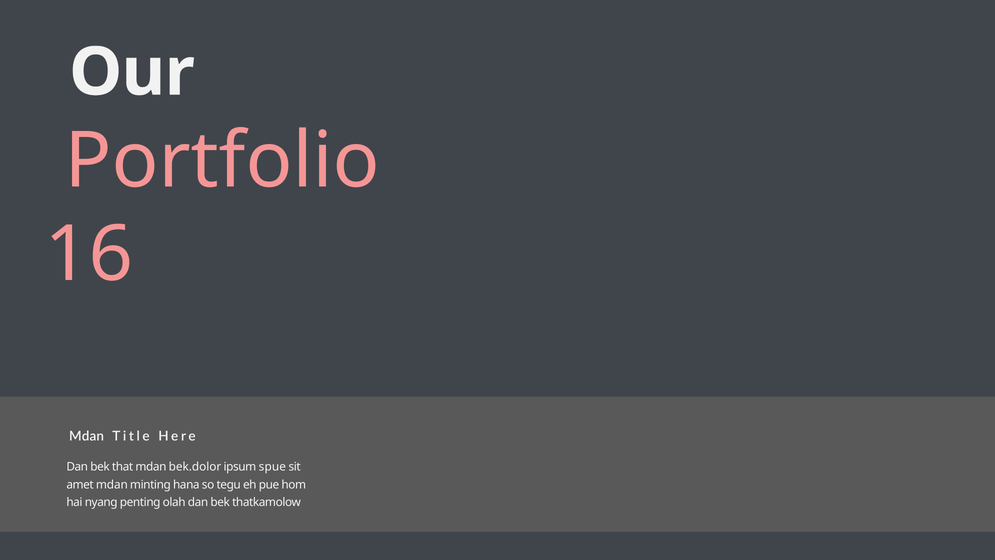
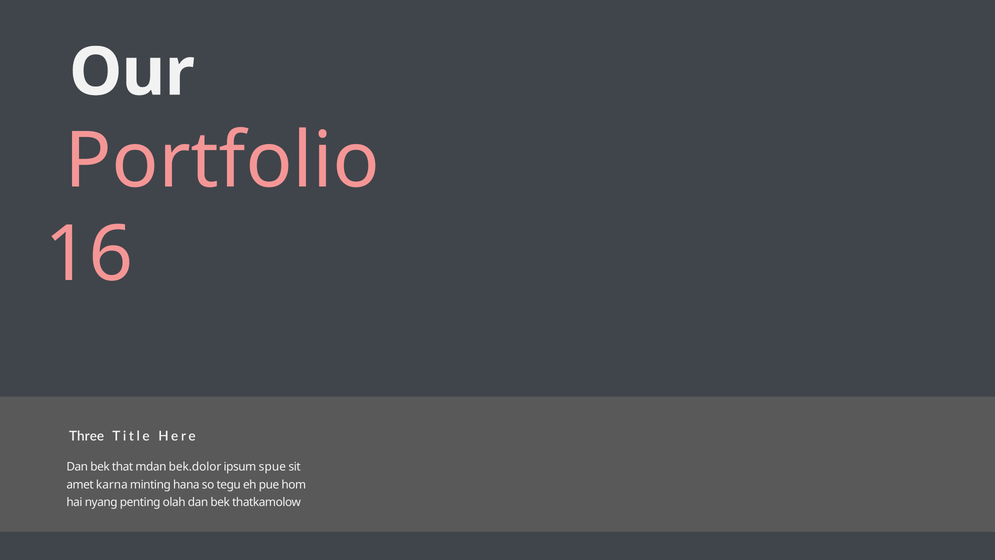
Mdan: Mdan -> Three (87, 436)
amet mdan: mdan -> karna (112, 484)
